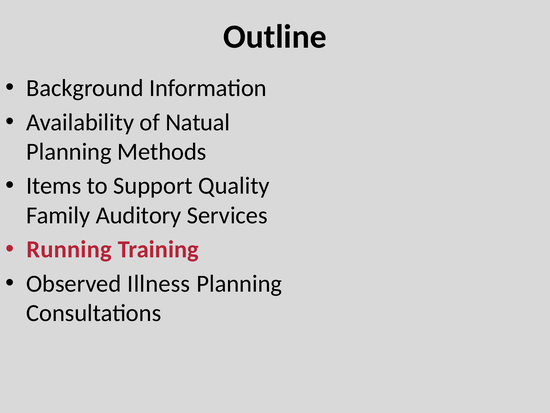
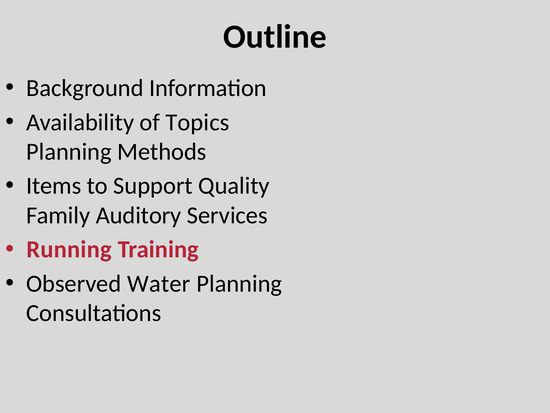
Natual: Natual -> Topics (197, 122)
Illness: Illness -> Water (159, 283)
